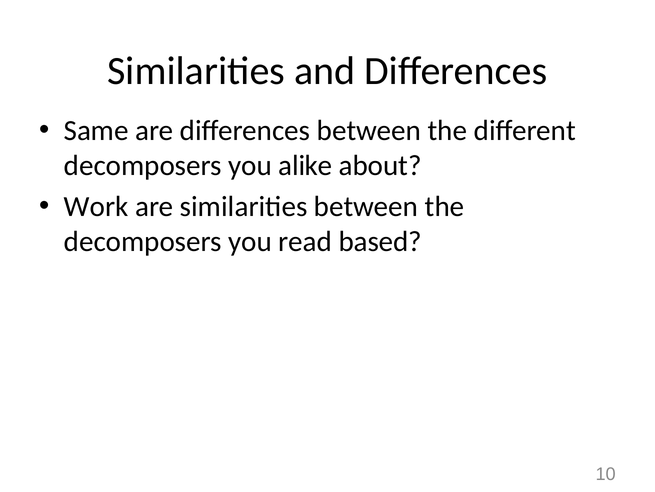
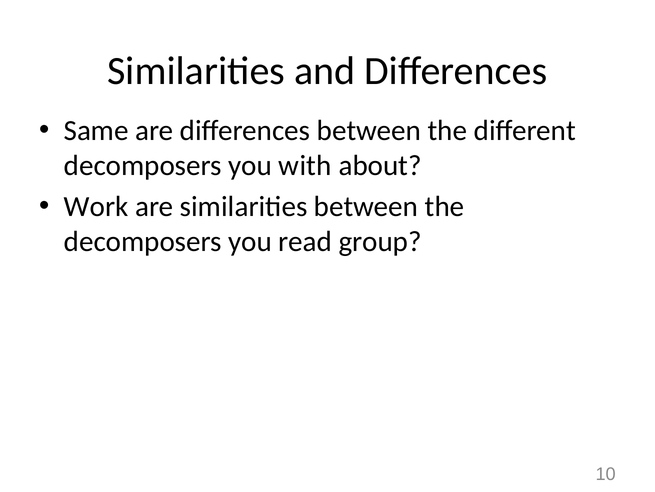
alike: alike -> with (305, 166)
based: based -> group (380, 241)
